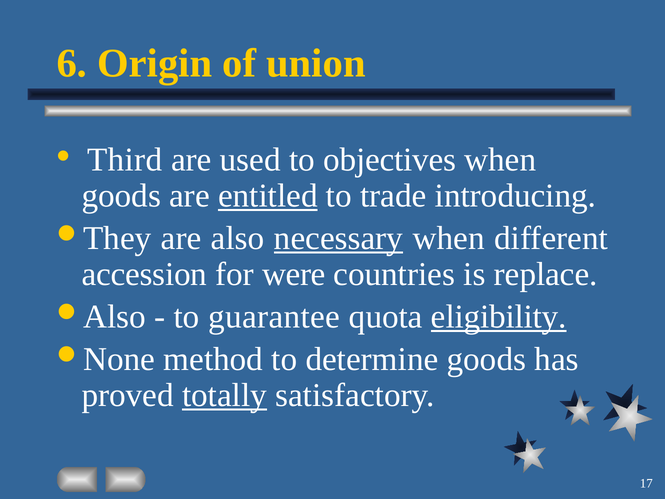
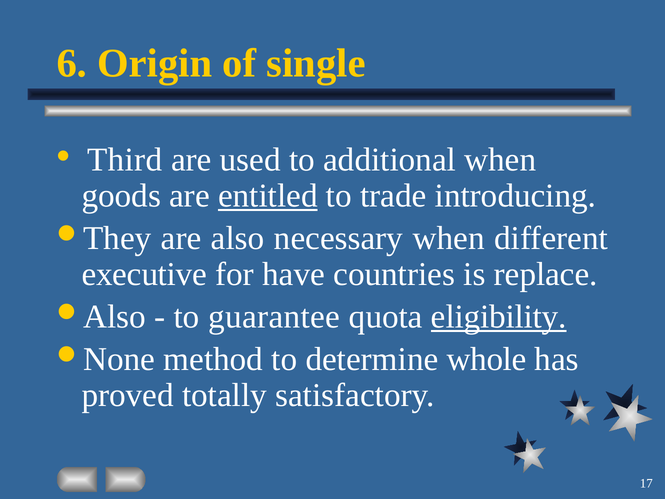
union: union -> single (316, 63)
objectives: objectives -> additional (390, 160)
necessary underline: present -> none (339, 238)
accession: accession -> executive (144, 274)
were: were -> have (294, 274)
determine goods: goods -> whole (487, 359)
totally underline: present -> none (225, 395)
